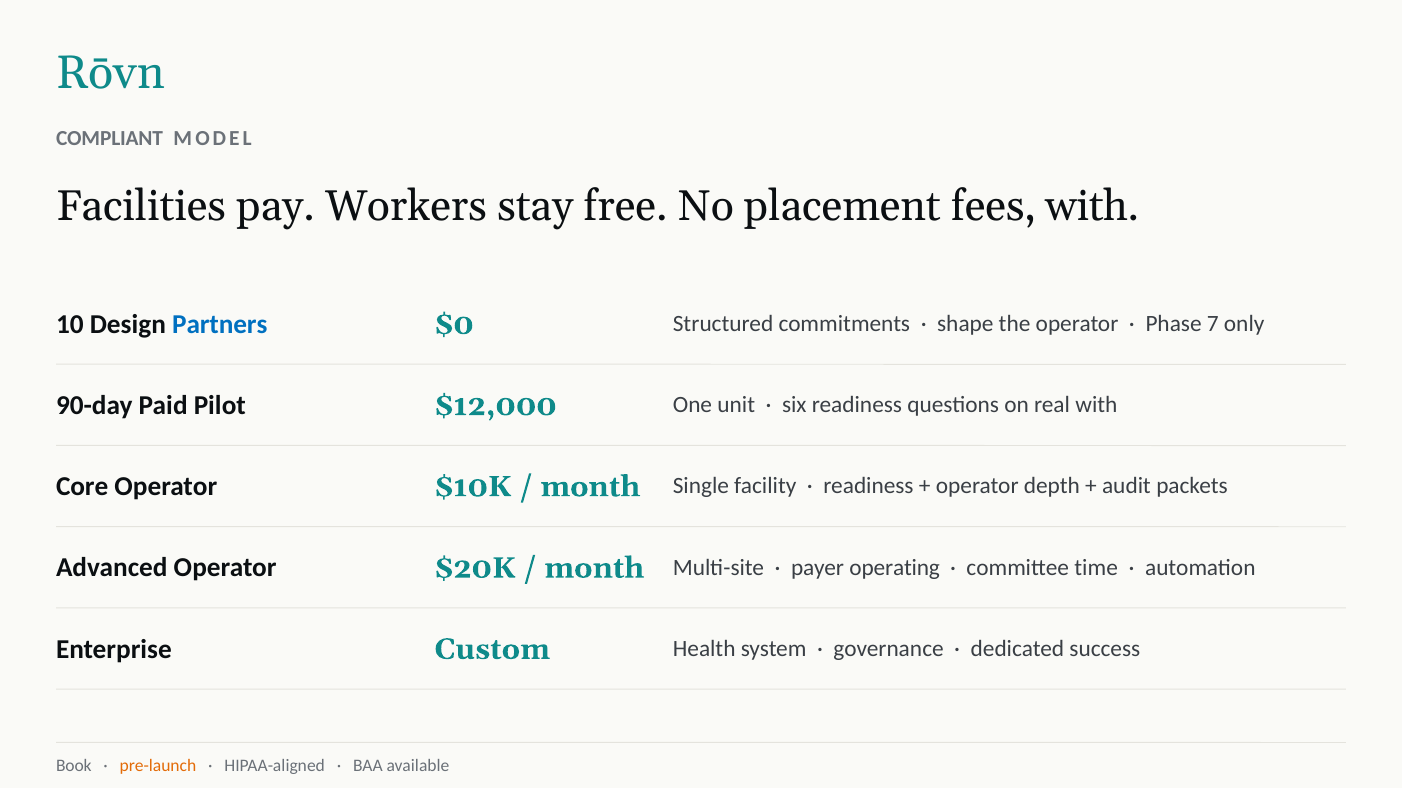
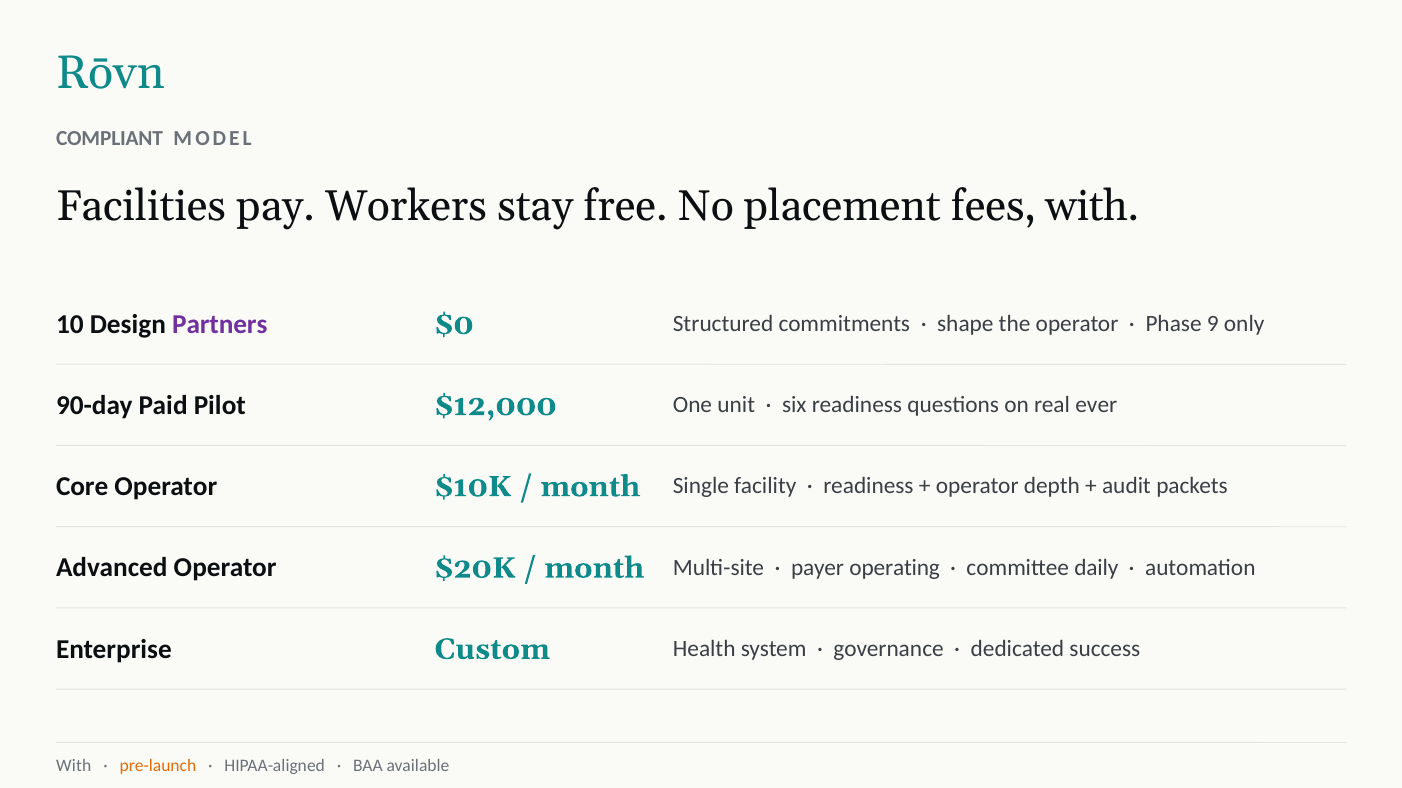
Partners colour: blue -> purple (220, 324)
7: 7 -> 9 (1213, 324)
real with: with -> ever (1096, 405)
time: time -> daily (1096, 568)
Book: Book -> With (74, 767)
